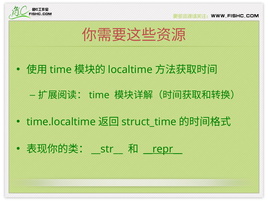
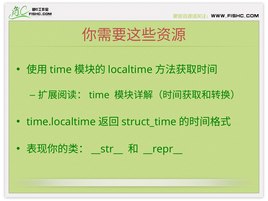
__repr__ underline: present -> none (163, 149)
